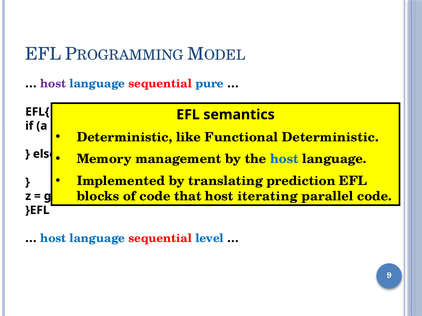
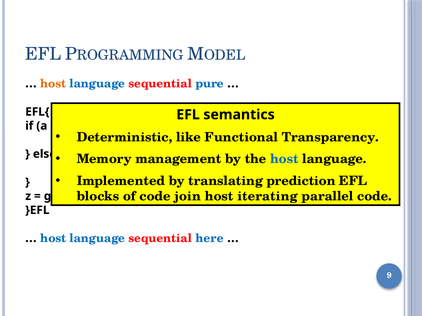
host colour: purple -> orange (53, 84)
Functional Deterministic: Deterministic -> Transparency (330, 137)
that: that -> join (188, 197)
level: level -> here (209, 239)
